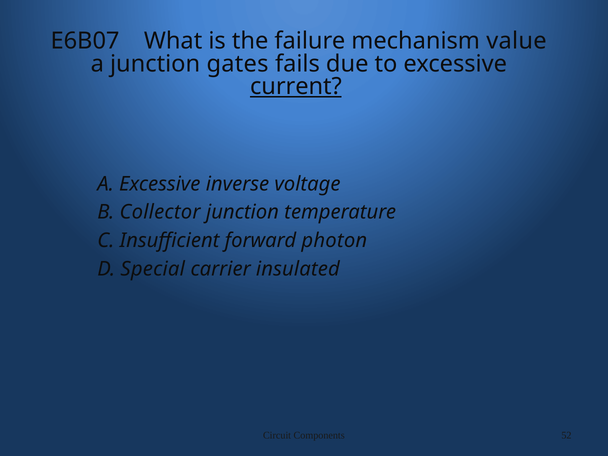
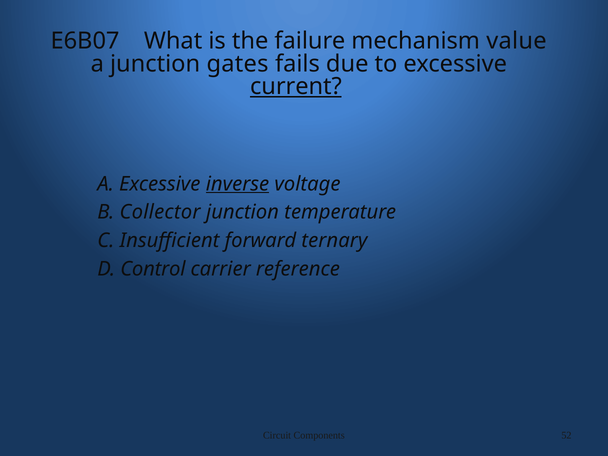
inverse underline: none -> present (237, 184)
photon: photon -> ternary (334, 241)
Special: Special -> Control (153, 269)
insulated: insulated -> reference (298, 269)
